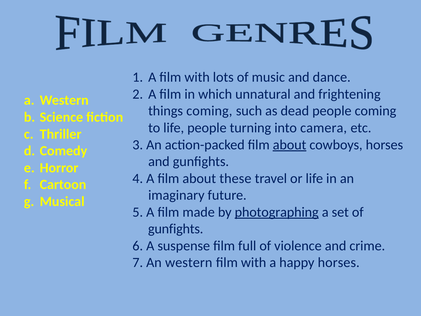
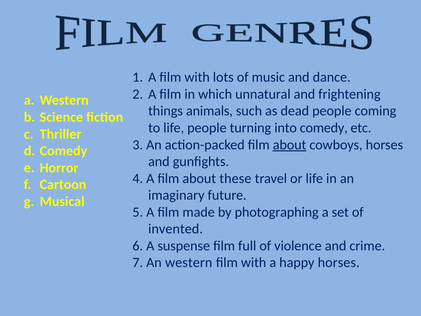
things coming: coming -> animals (209, 111)
into camera: camera -> comedy (324, 128)
photographing underline: present -> none (277, 212)
gunfights: gunfights -> invented (176, 229)
